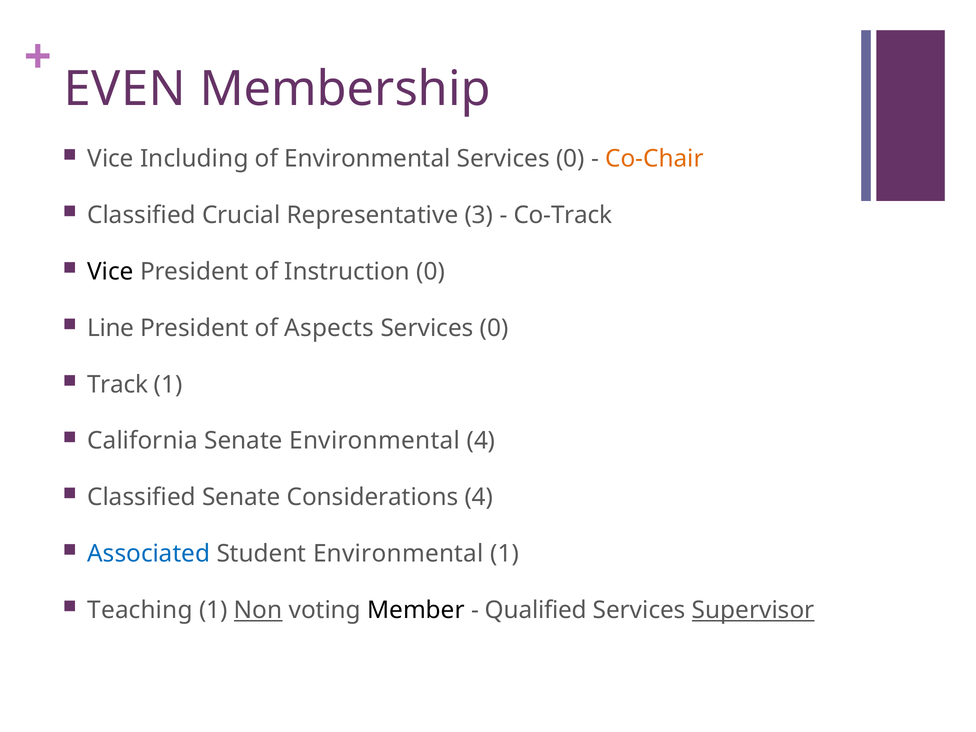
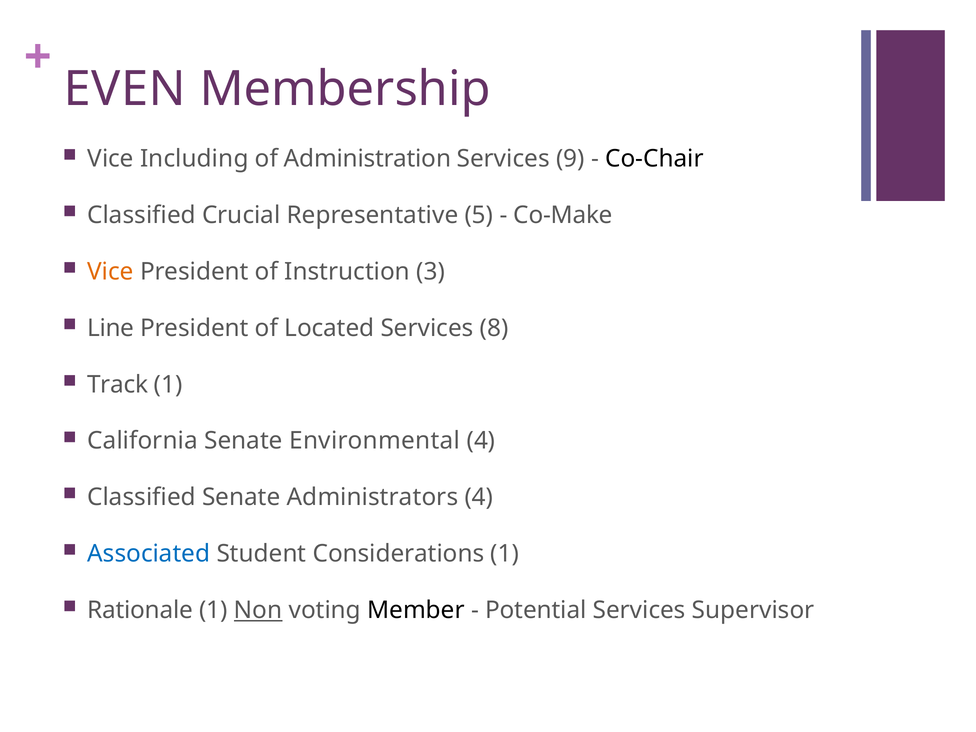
of Environmental: Environmental -> Administration (368, 159)
0: 0 -> 9 (570, 159)
Co-Chair colour: orange -> black (654, 159)
3: 3 -> 5 (479, 215)
Co-Track: Co-Track -> Co-Make (563, 215)
Vice colour: black -> orange (111, 272)
Instruction 0: 0 -> 3 (431, 272)
Aspects: Aspects -> Located (329, 328)
0: 0 -> 8 (494, 328)
Considerations: Considerations -> Administrators (373, 497)
Student Environmental: Environmental -> Considerations (399, 554)
Teaching: Teaching -> Rationale (140, 610)
Qualified: Qualified -> Potential (536, 610)
Supervisor underline: present -> none (753, 610)
